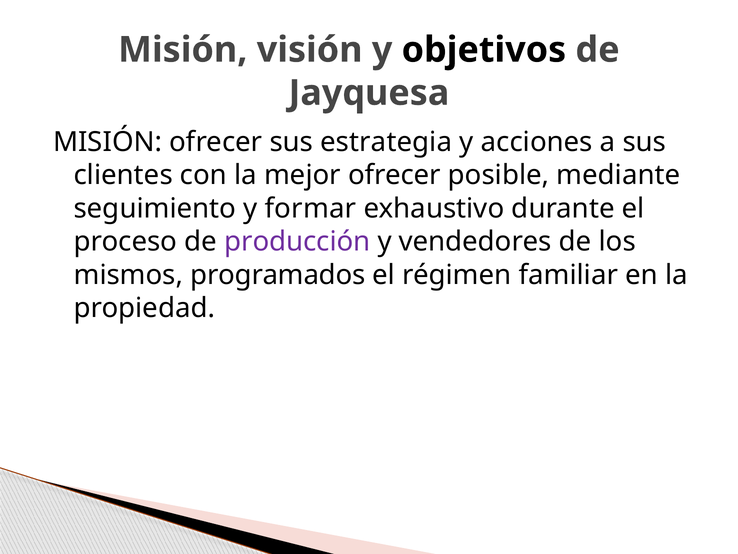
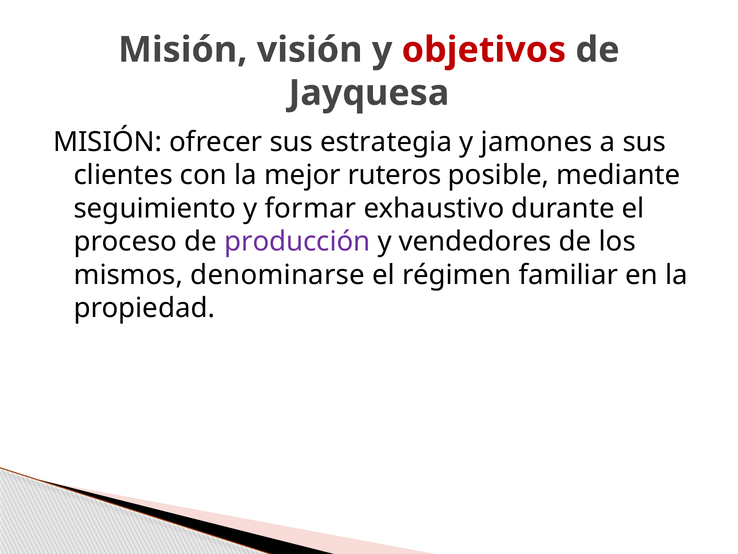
objetivos colour: black -> red (484, 50)
acciones: acciones -> jamones (537, 142)
mejor ofrecer: ofrecer -> ruteros (395, 175)
programados: programados -> denominarse (278, 275)
